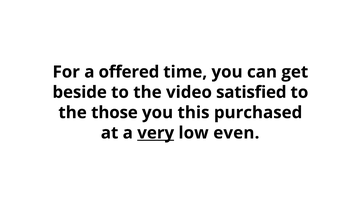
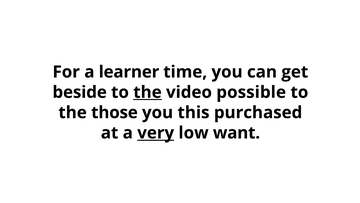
offered: offered -> learner (129, 72)
the underline: none -> present (147, 92)
satisfied: satisfied -> possible (251, 92)
even: even -> want (237, 133)
